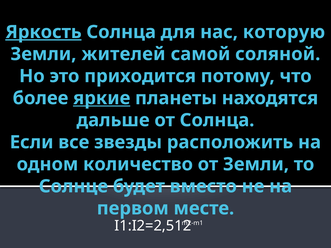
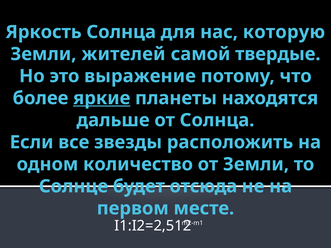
Яркость underline: present -> none (44, 32)
соляной: соляной -> твердые (278, 54)
приходится: приходится -> выражение (140, 76)
вместо: вместо -> отсюда (203, 186)
